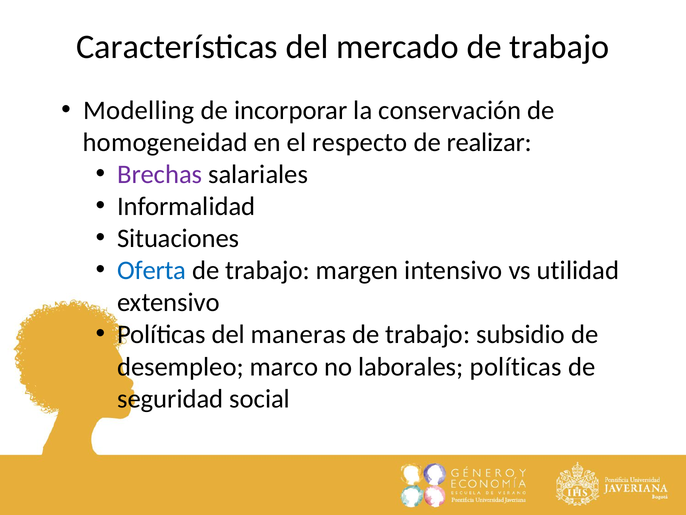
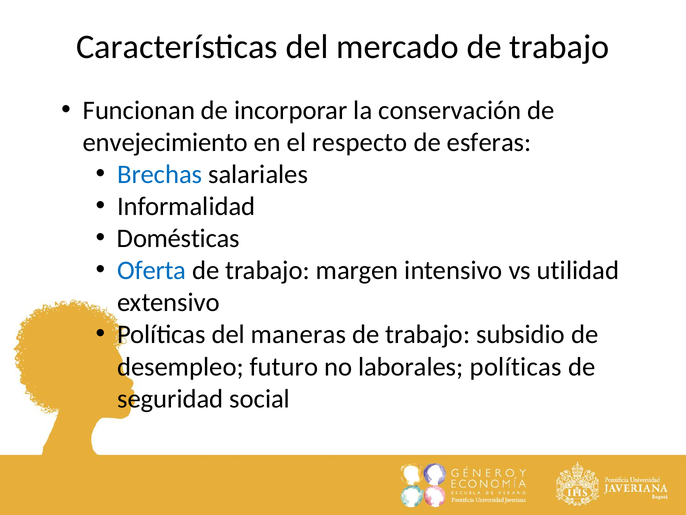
Modelling: Modelling -> Funcionan (139, 110)
homogeneidad: homogeneidad -> envejecimiento (165, 142)
realizar: realizar -> esferas (489, 142)
Brechas colour: purple -> blue (160, 174)
Situaciones: Situaciones -> Domésticas (178, 238)
marco: marco -> futuro (284, 366)
